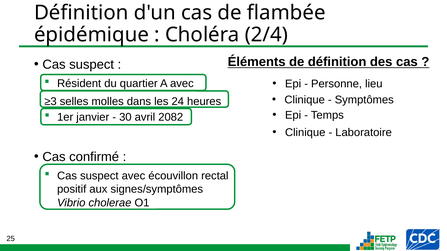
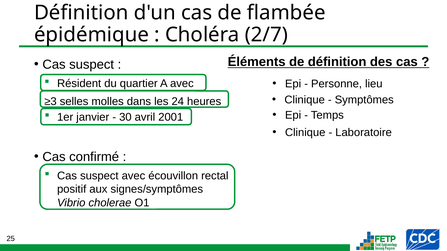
2/4: 2/4 -> 2/7 (266, 35)
2082: 2082 -> 2001 (171, 118)
